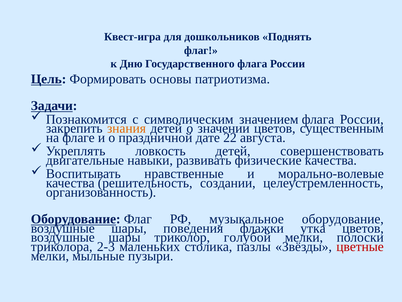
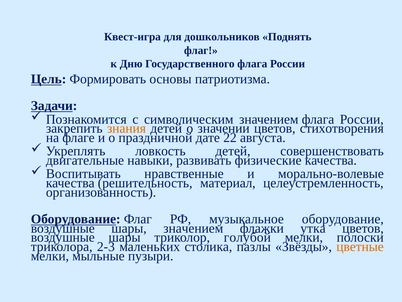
существенным: существенным -> стихотворения (342, 128)
создании: создании -> материал (228, 183)
шары поведения: поведения -> значением (193, 228)
цветные colour: red -> orange (360, 246)
